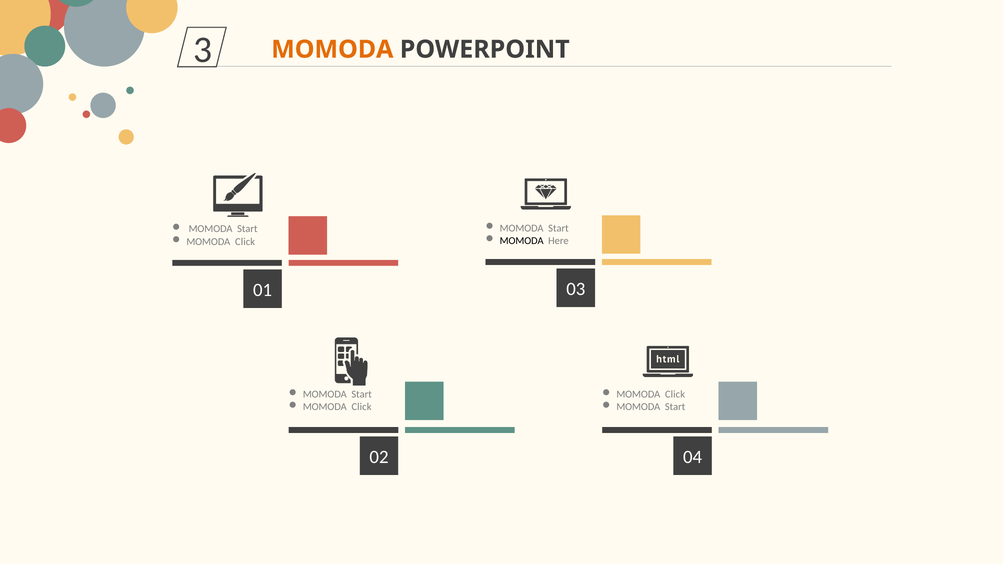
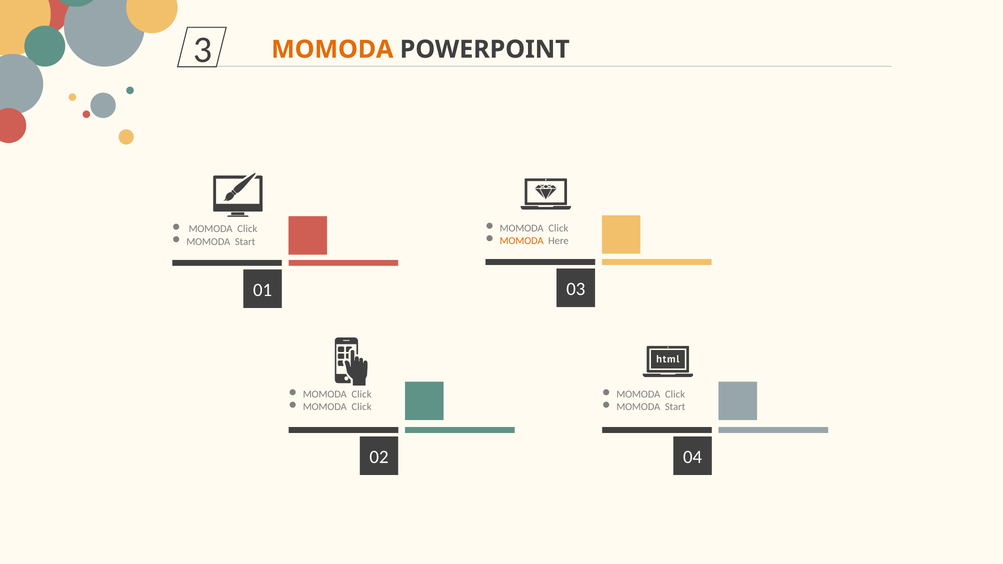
Start: Start -> Click (558, 228)
Start: Start -> Click (247, 229)
MOMODA colour: black -> orange (522, 241)
Click: Click -> Start (245, 242)
Start: Start -> Click (362, 395)
